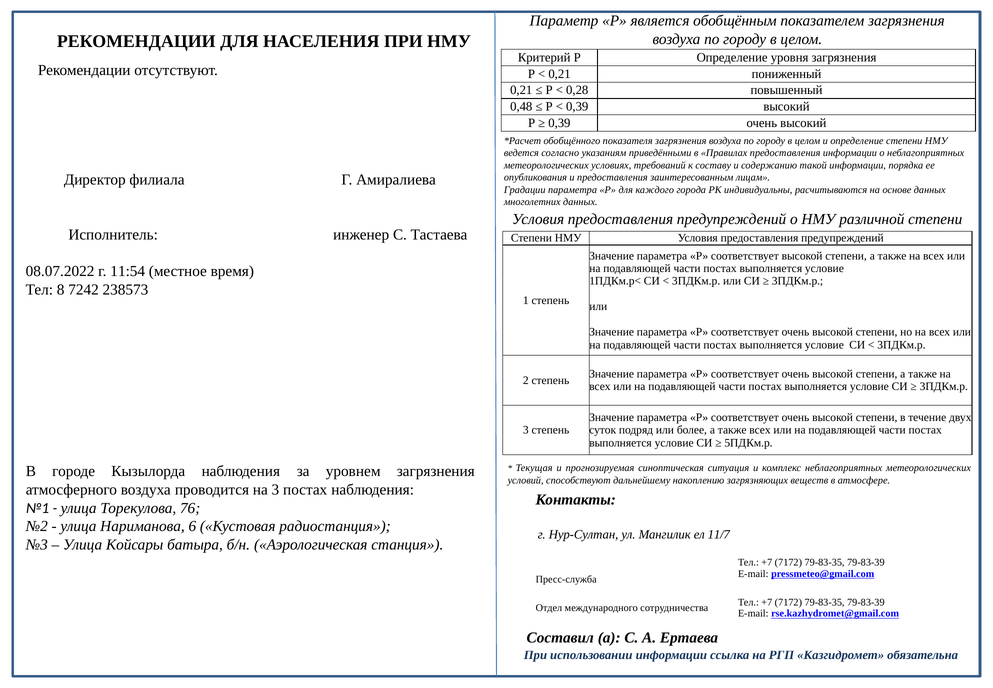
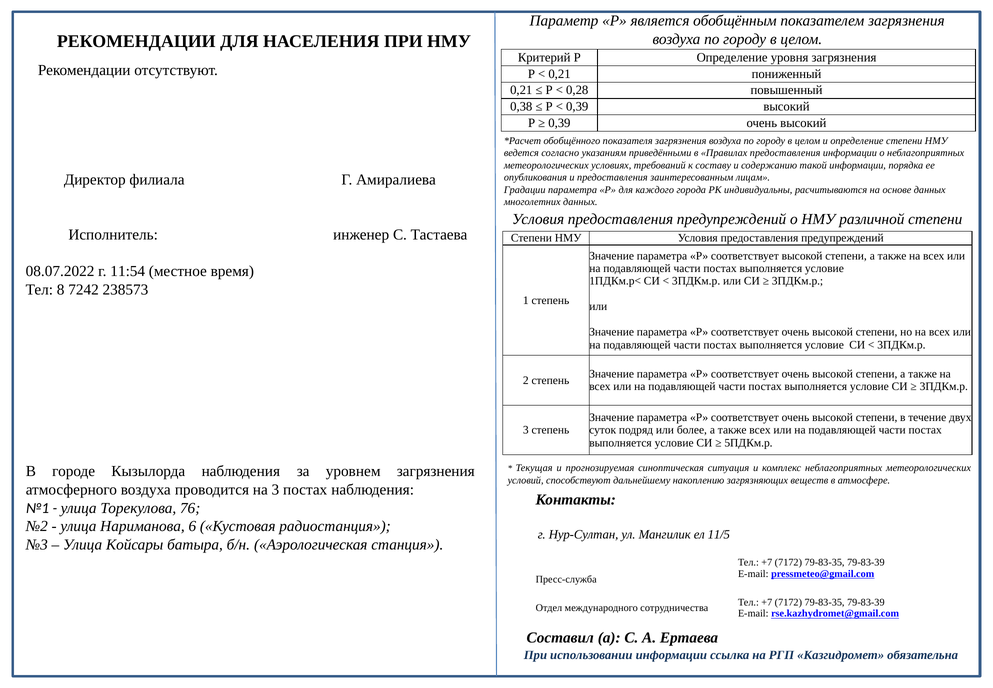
0,48: 0,48 -> 0,38 (521, 107)
11/7: 11/7 -> 11/5 (719, 534)
